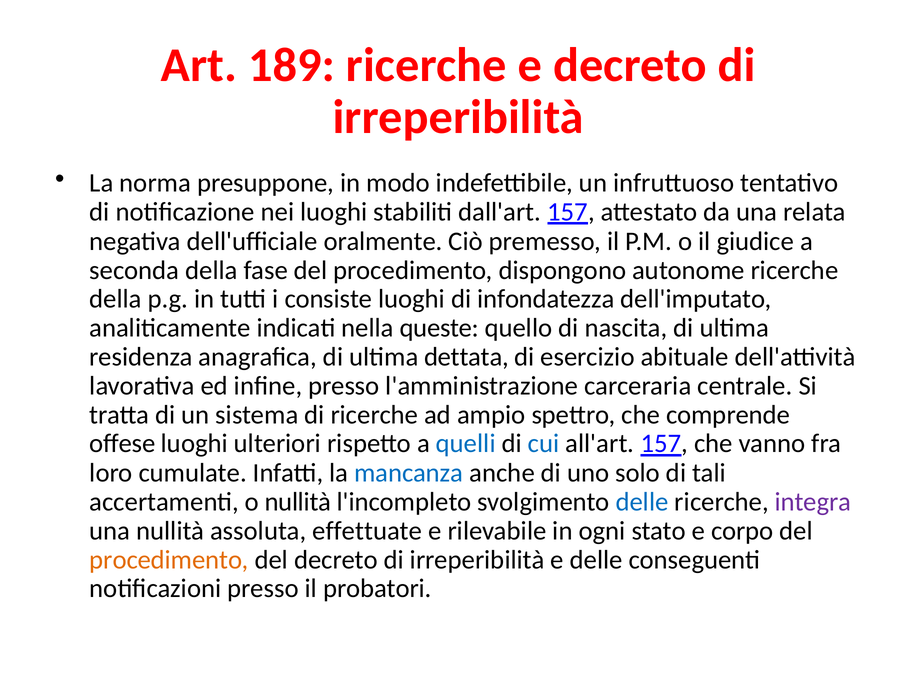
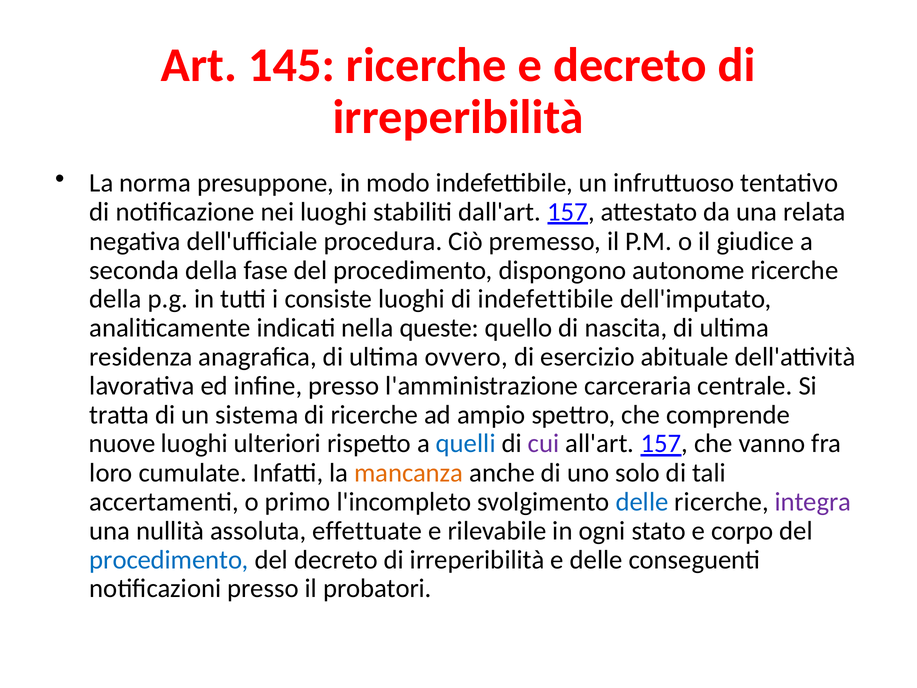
189: 189 -> 145 (292, 65)
oralmente: oralmente -> procedura (383, 241)
di infondatezza: infondatezza -> indefettibile (546, 299)
dettata: dettata -> ovvero (466, 357)
offese: offese -> nuove (122, 443)
cui colour: blue -> purple (544, 443)
mancanza colour: blue -> orange (409, 473)
o nullità: nullità -> primo (298, 502)
procedimento colour: orange -> blue (169, 560)
